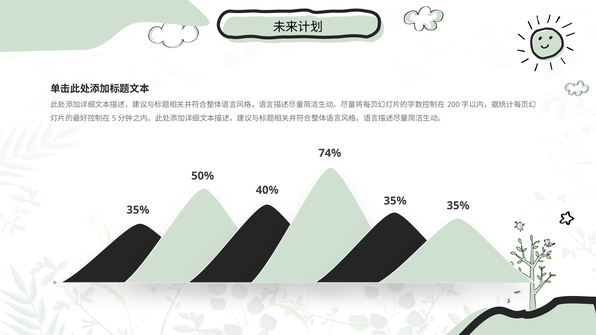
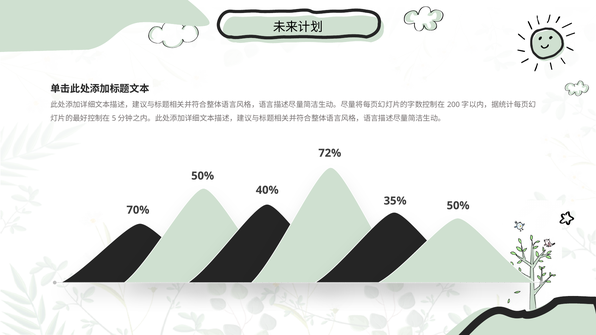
74%: 74% -> 72% (330, 153)
35% 35%: 35% -> 50% (458, 206)
35%: 35% -> 70% (138, 210)
